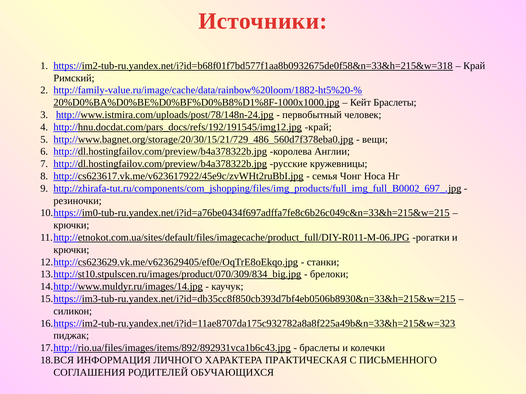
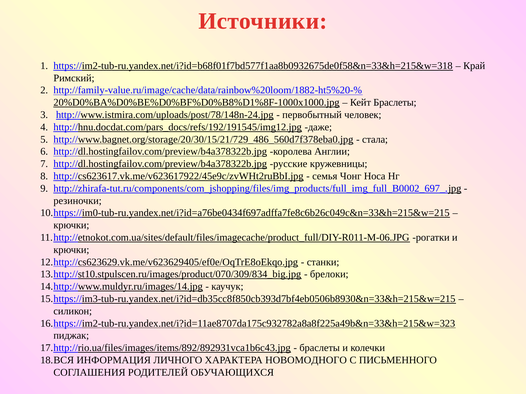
http://hnu.docdat.com/pars_docs/refs/192/191545/img12.jpg край: край -> даже (318, 127)
вещи: вещи -> стала (375, 140)
ПРАКТИЧЕСКАЯ: ПРАКТИЧЕСКАЯ -> НОВОМОДНОГО (306, 361)
